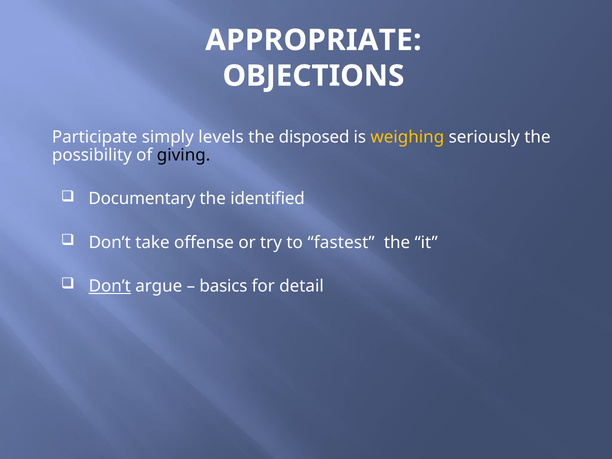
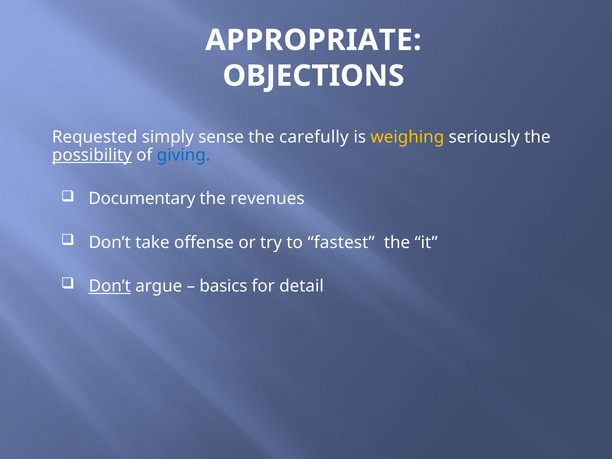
Participate: Participate -> Requested (95, 137)
levels: levels -> sense (221, 137)
disposed: disposed -> carefully (314, 137)
possibility underline: none -> present (92, 155)
giving colour: black -> blue (184, 155)
identified: identified -> revenues (267, 199)
